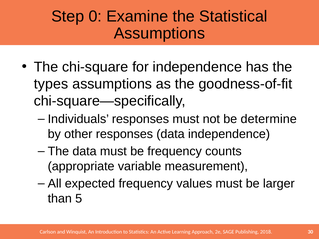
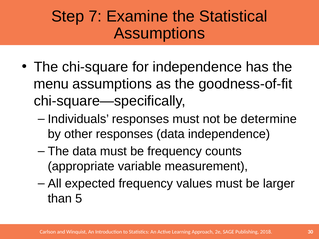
0: 0 -> 7 (95, 16)
types: types -> menu (51, 84)
